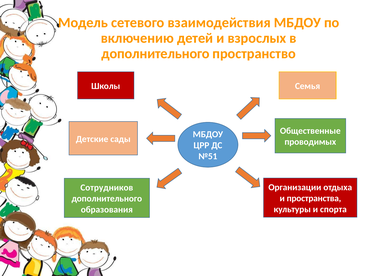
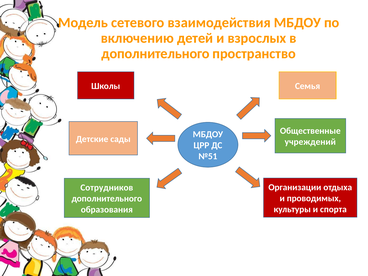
проводимых: проводимых -> учреждений (310, 142)
пространства: пространства -> проводимых (314, 198)
